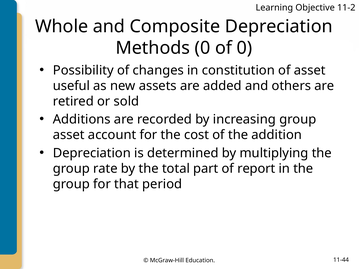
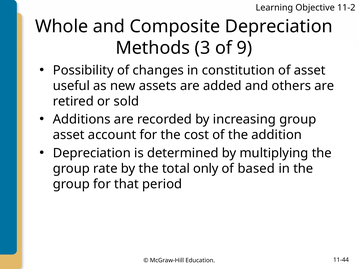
Methods 0: 0 -> 3 (202, 48)
of 0: 0 -> 9 (245, 48)
part: part -> only (206, 169)
report: report -> based (256, 169)
